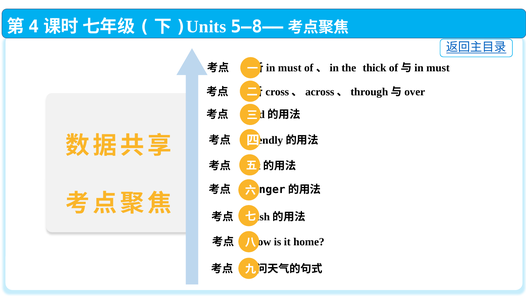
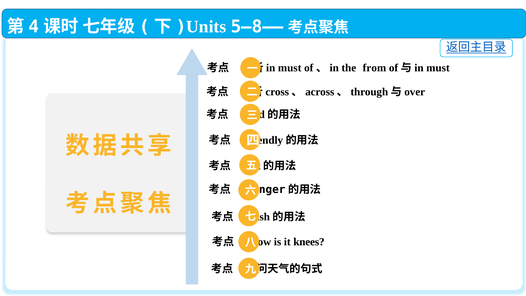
thick: thick -> from (374, 68)
home: home -> knees (309, 242)
